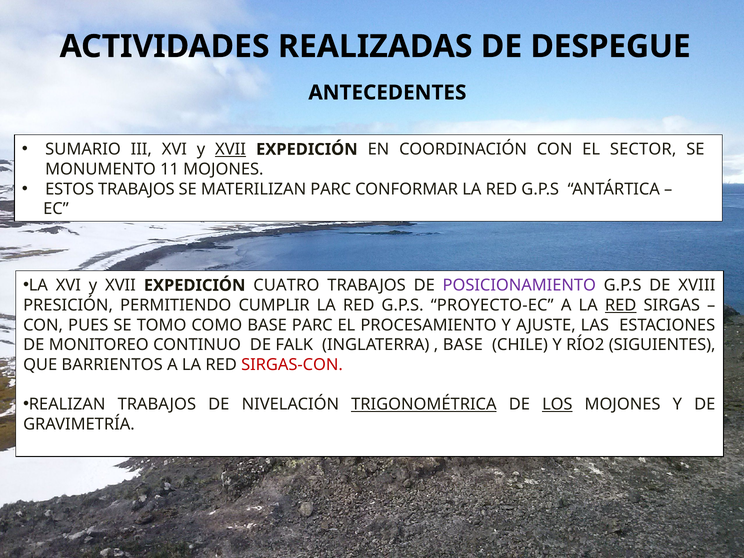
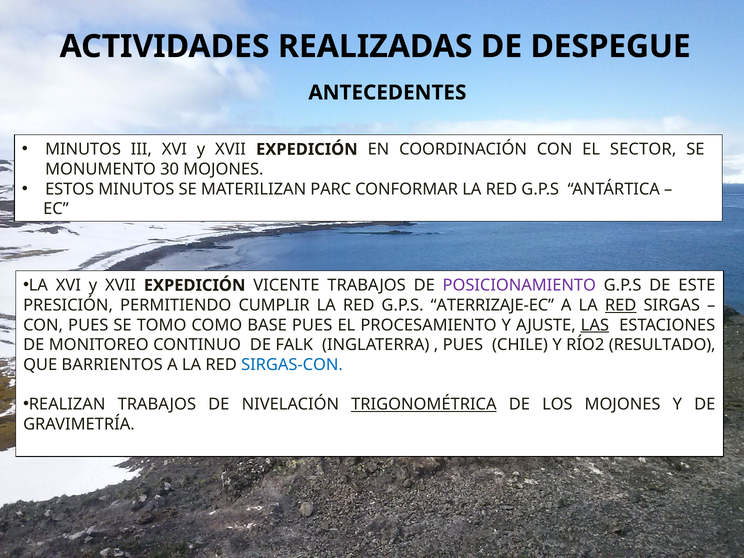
SUMARIO: SUMARIO -> MINUTOS (83, 149)
XVII underline: present -> none (230, 149)
11: 11 -> 30 (170, 169)
ESTOS TRABAJOS: TRABAJOS -> MINUTOS (136, 189)
CUATRO: CUATRO -> VICENTE (286, 285)
XVIII: XVIII -> ESTE (697, 285)
PROYECTO-EC: PROYECTO-EC -> ATERRIZAJE-EC (492, 305)
BASE PARC: PARC -> PUES (312, 325)
LAS underline: none -> present (595, 325)
BASE: BASE -> PUES (463, 345)
SIGUIENTES: SIGUIENTES -> RESULTADO (662, 345)
SIRGAS-CON colour: red -> blue (292, 365)
LOS underline: present -> none (557, 404)
